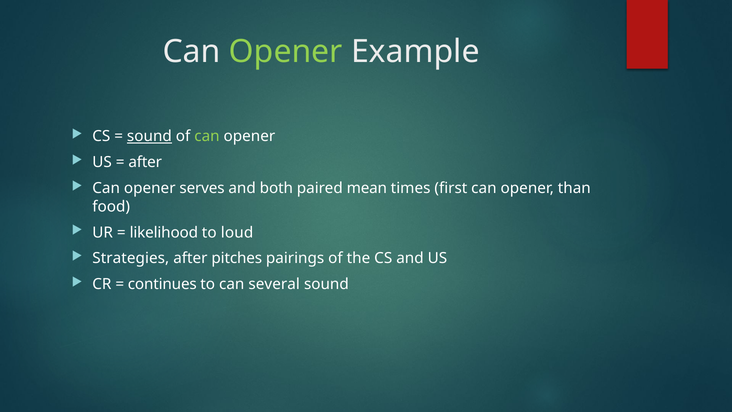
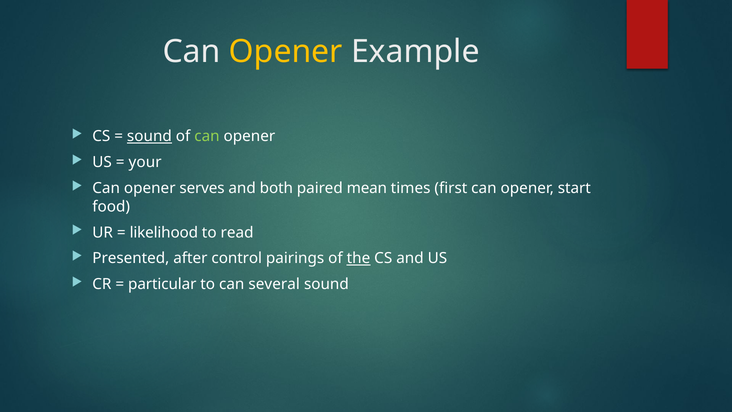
Opener colour: light green -> yellow (286, 51)
after: after -> your (145, 162)
than: than -> start (574, 188)
loud: loud -> read (237, 232)
Strategies: Strategies -> Presented (131, 258)
pitches: pitches -> control (237, 258)
the underline: none -> present (358, 258)
continues: continues -> particular (162, 284)
